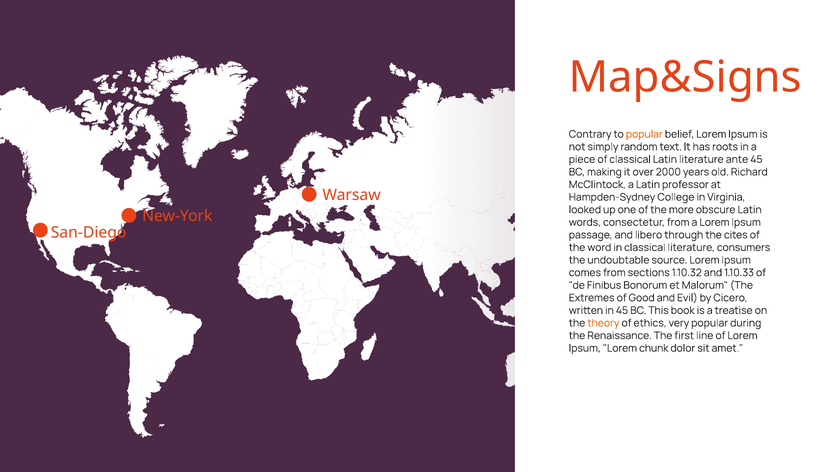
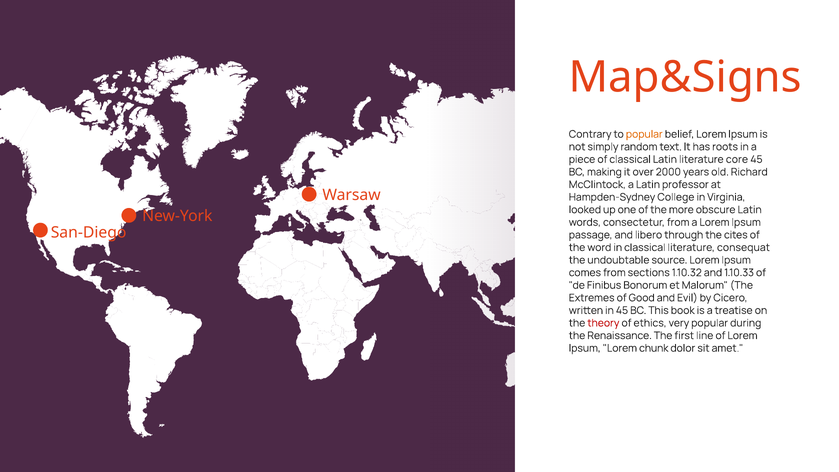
ante: ante -> core (737, 159)
consumers: consumers -> consequat (743, 247)
theory colour: orange -> red (603, 323)
